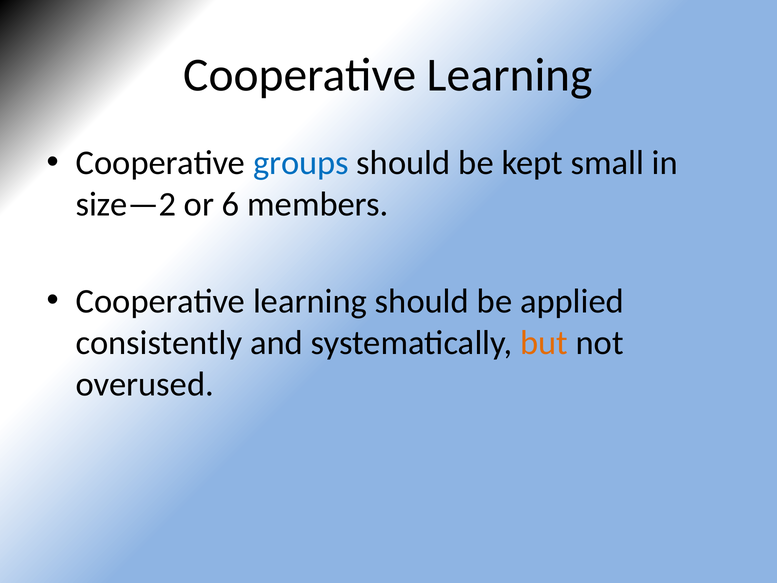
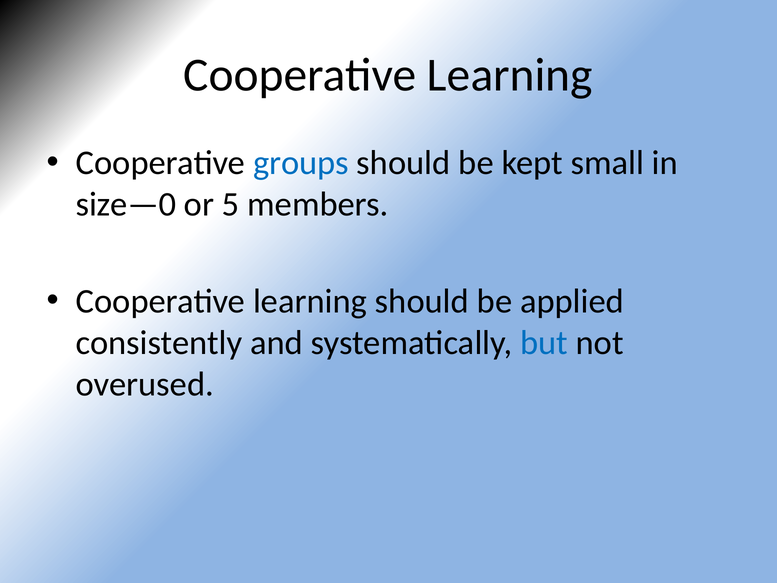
size—2: size—2 -> size—0 (126, 204)
6: 6 -> 5 (231, 204)
but colour: orange -> blue (544, 343)
